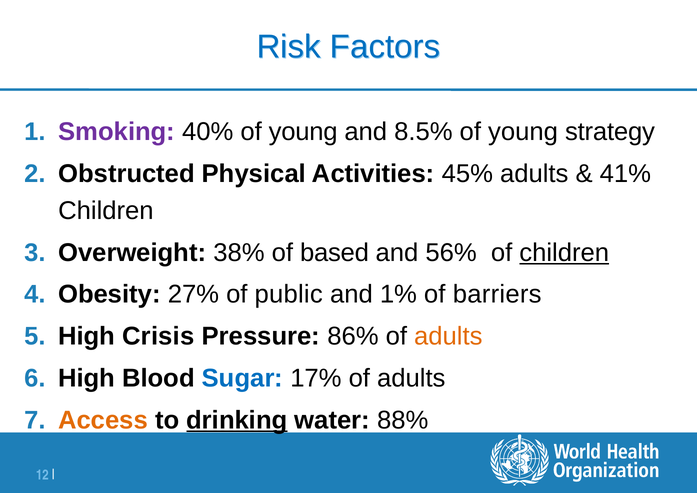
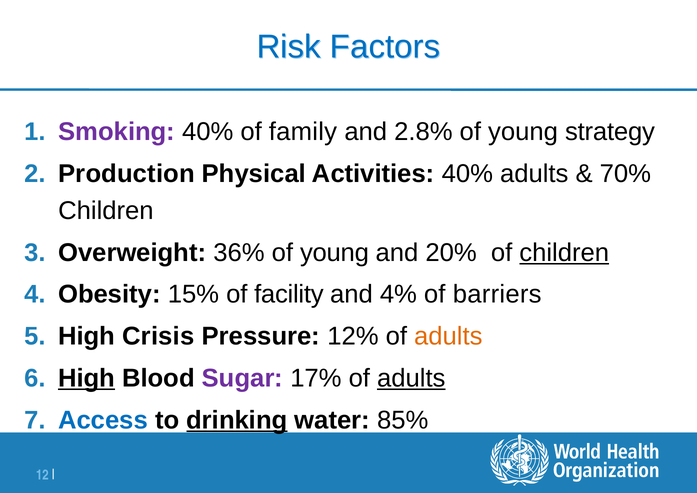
40% of young: young -> family (303, 132)
8.5%: 8.5% -> 2.8% (423, 132)
Obstructed: Obstructed -> Production (126, 174)
Activities 45%: 45% -> 40% (467, 174)
41%: 41% -> 70% (625, 174)
38%: 38% -> 36% (239, 252)
based: based -> young (334, 252)
56%: 56% -> 20% (451, 252)
27%: 27% -> 15% (193, 294)
public: public -> facility (289, 294)
1%: 1% -> 4% (398, 294)
86%: 86% -> 12% (353, 336)
High underline: none -> present (87, 378)
Sugar colour: blue -> purple (242, 378)
adults underline: none -> present (411, 378)
Access colour: orange -> blue (103, 420)
88%: 88% -> 85% (403, 420)
